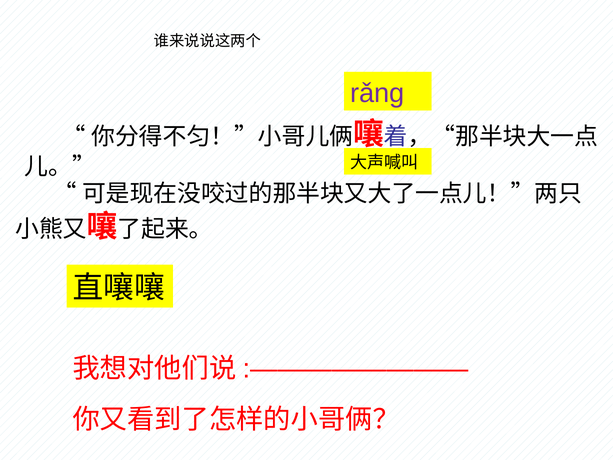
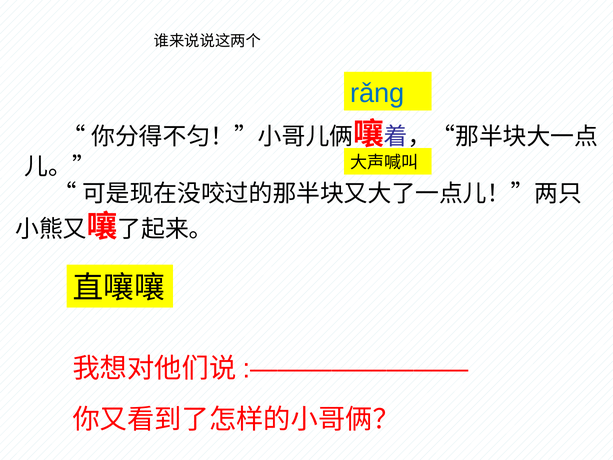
rǎng colour: purple -> blue (377, 93)
